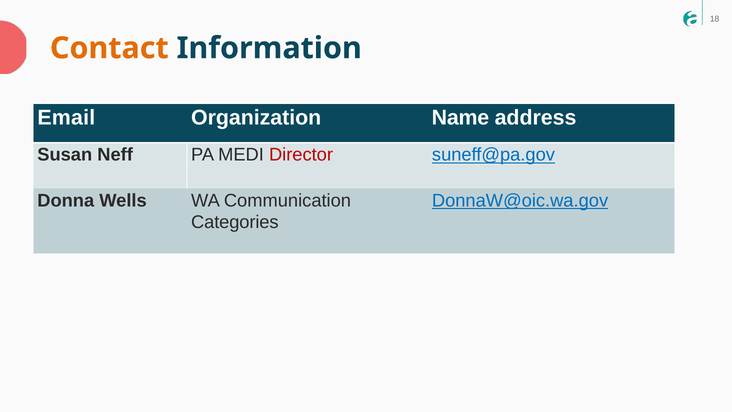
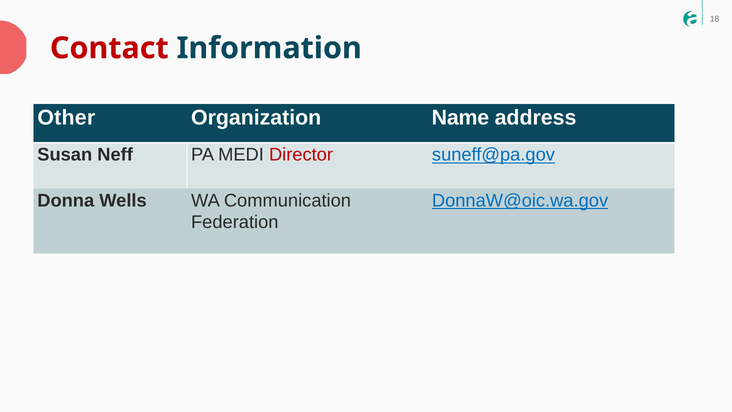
Contact colour: orange -> red (109, 48)
Email: Email -> Other (66, 118)
Categories: Categories -> Federation (235, 222)
